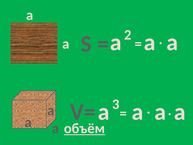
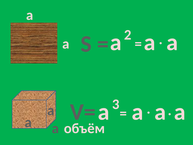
объём underline: present -> none (84, 128)
